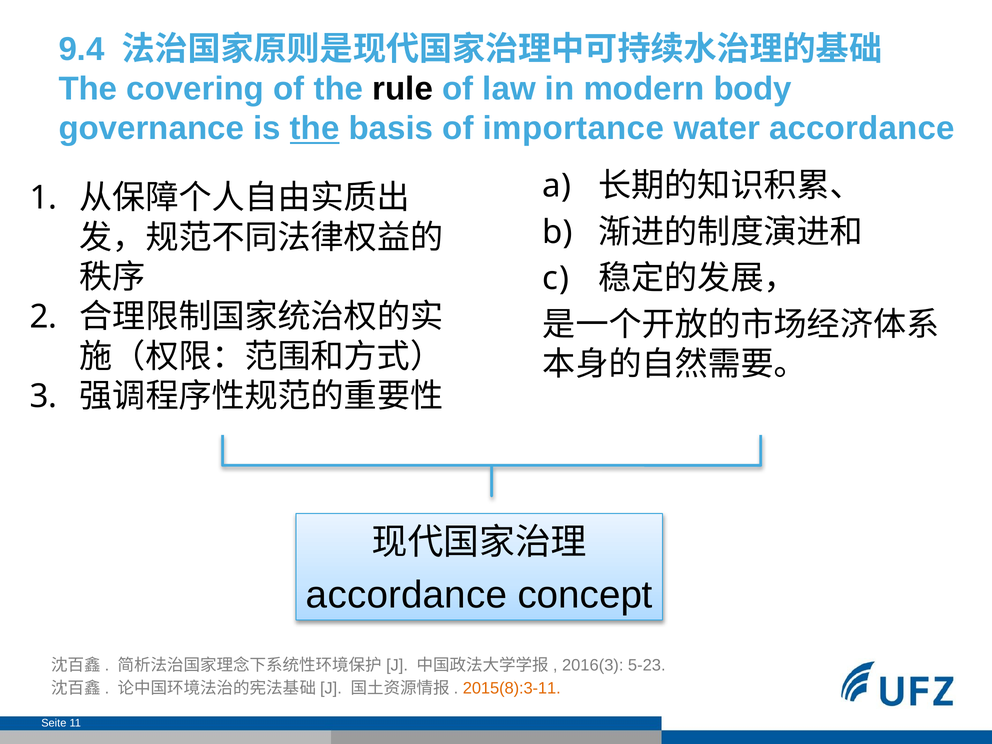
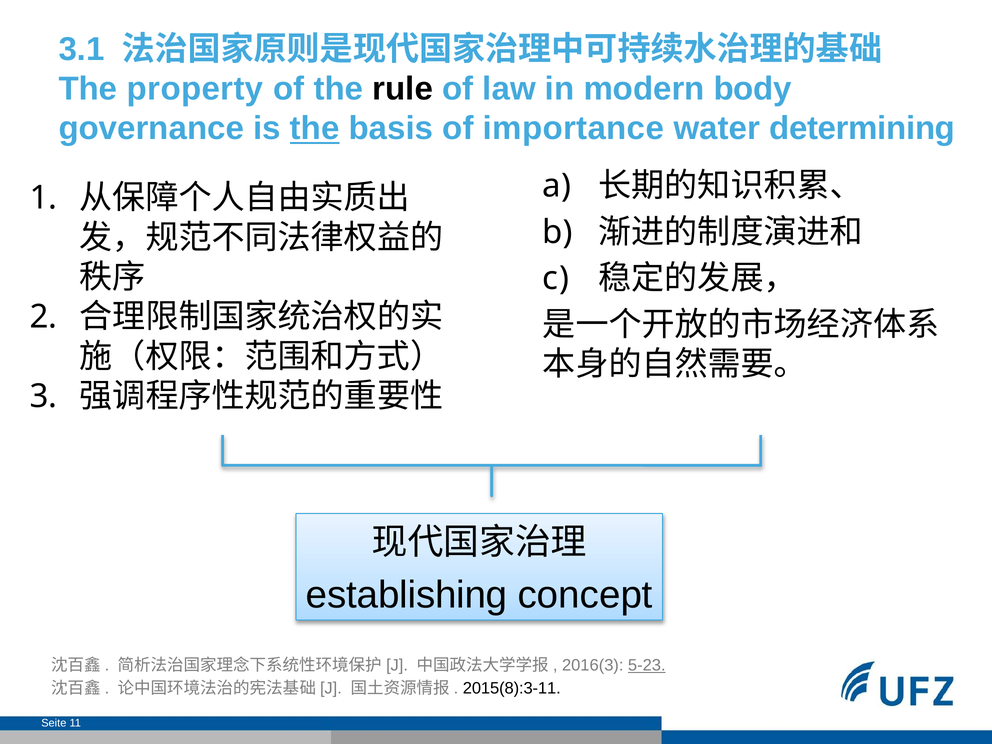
9.4: 9.4 -> 3.1 (81, 49)
covering: covering -> property (195, 89)
water accordance: accordance -> determining (862, 129)
accordance: accordance -> establishing (407, 595)
5-23 underline: none -> present (647, 665)
2015(8):3-11 colour: orange -> black (512, 688)
